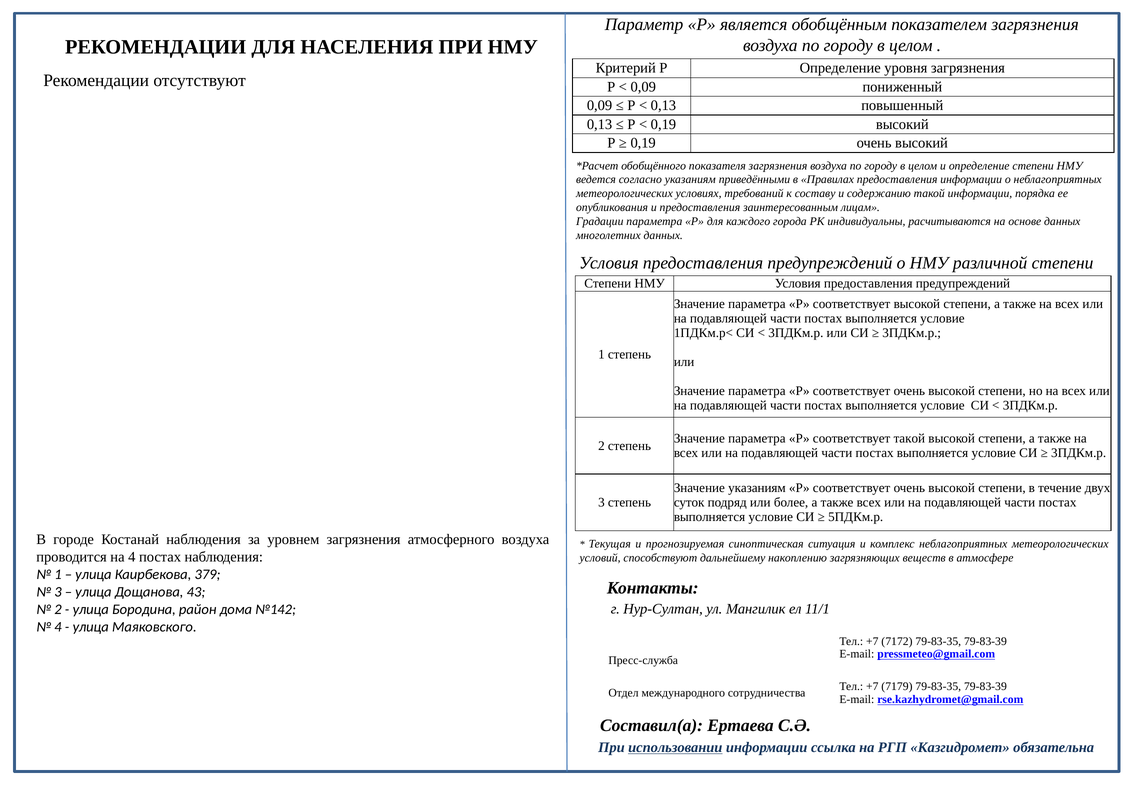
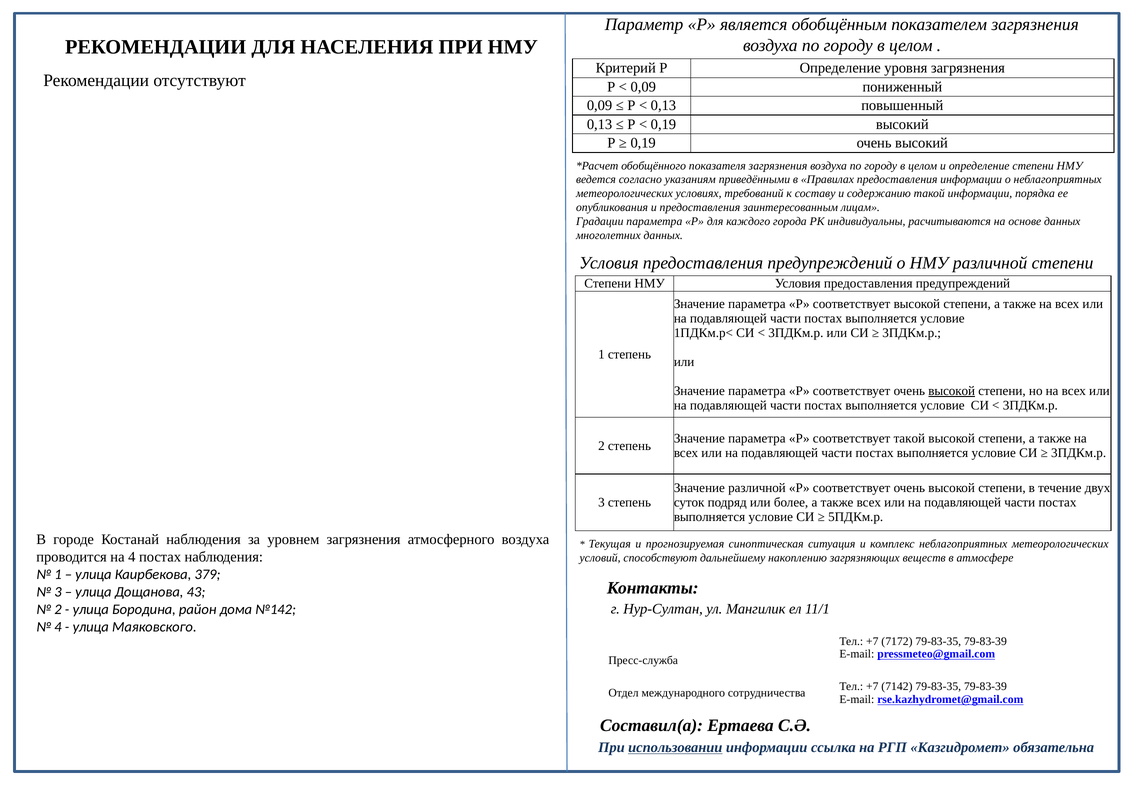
высокой underline: none -> present (952, 391)
Значение указаниям: указаниям -> различной (757, 488)
7179: 7179 -> 7142 (897, 687)
